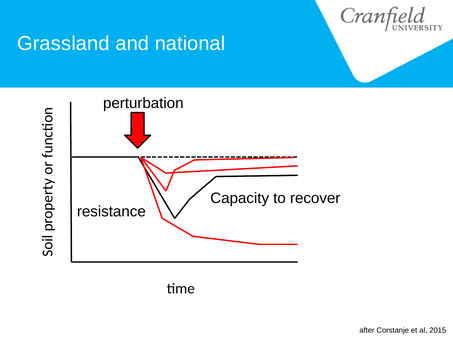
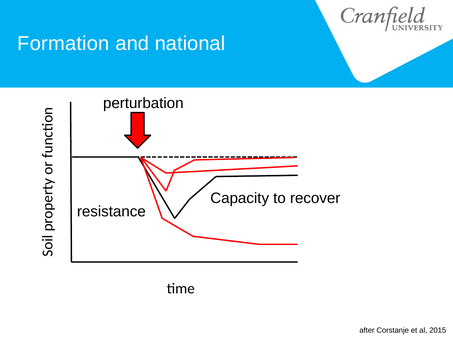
Grassland: Grassland -> Formation (63, 44)
